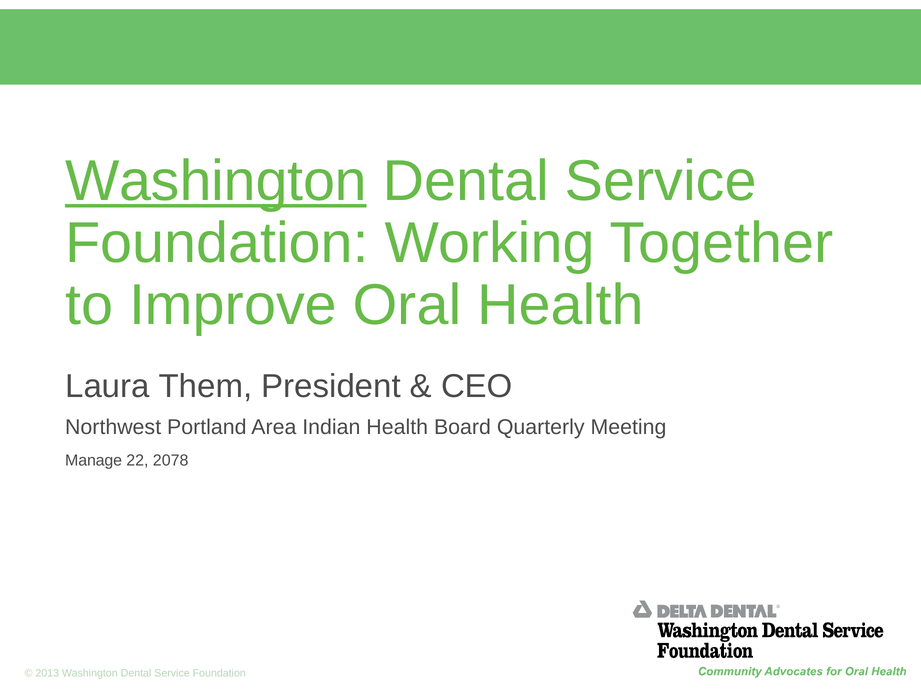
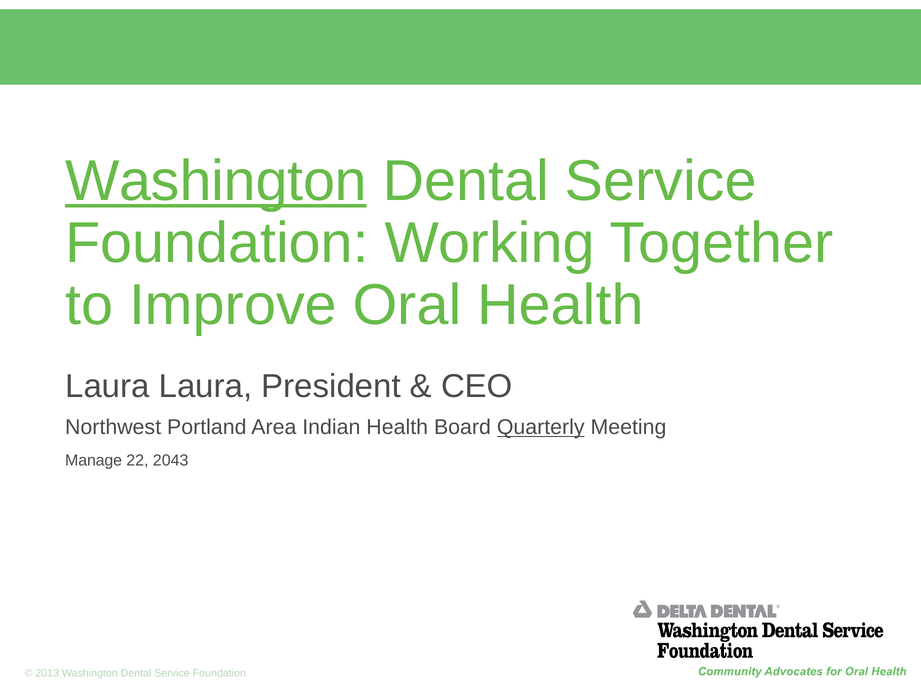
Laura Them: Them -> Laura (206, 386)
Quarterly underline: none -> present (541, 427)
2078: 2078 -> 2043 (171, 460)
